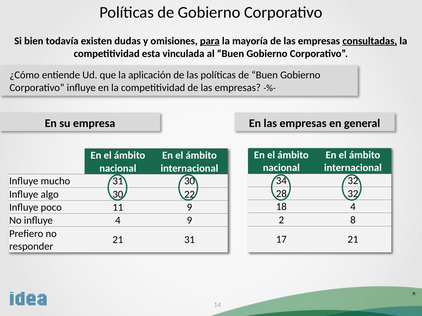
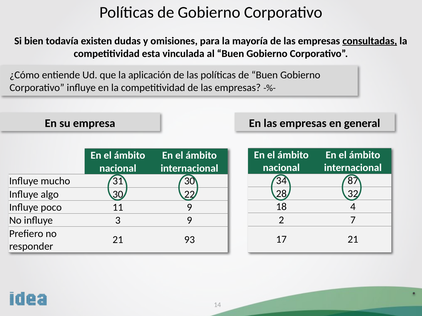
para underline: present -> none (210, 41)
34 32: 32 -> 87 (353, 181)
8: 8 -> 7 (353, 220)
influye 4: 4 -> 3 (118, 221)
21 31: 31 -> 93 (190, 240)
